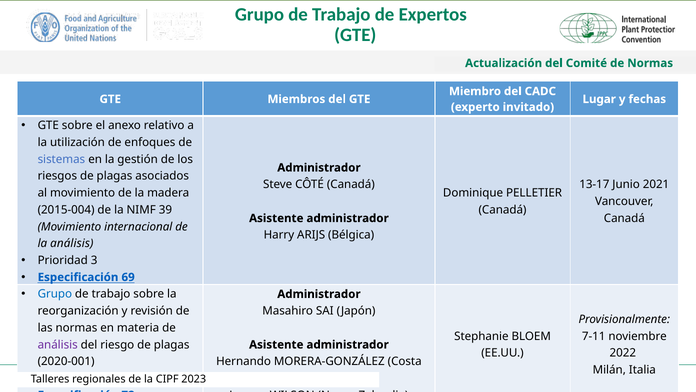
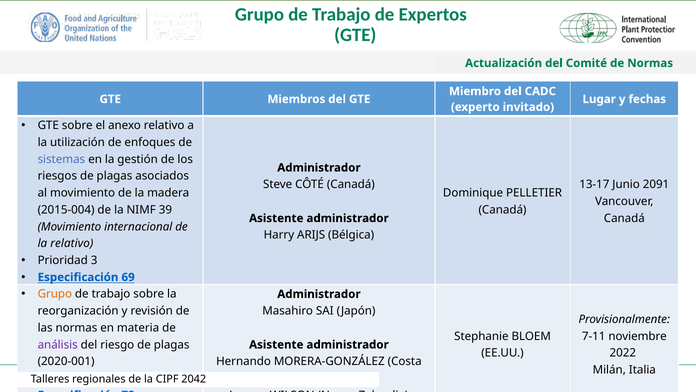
2021: 2021 -> 2091 (656, 184)
la análisis: análisis -> relativo (72, 243)
Grupo colour: blue -> orange (55, 294)
2023: 2023 -> 2042 (194, 379)
